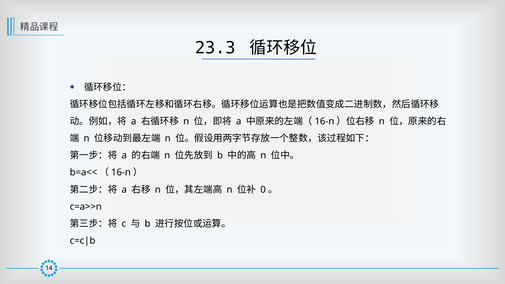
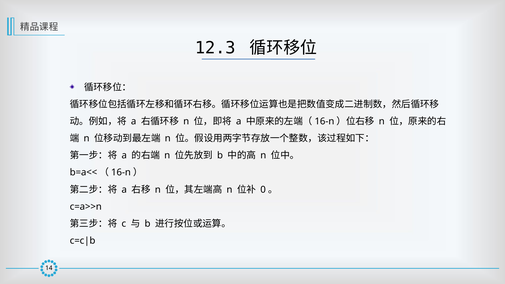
23.3: 23.3 -> 12.3 (215, 48)
